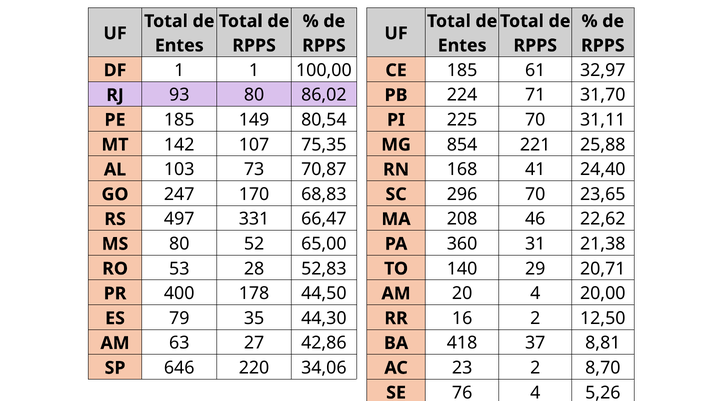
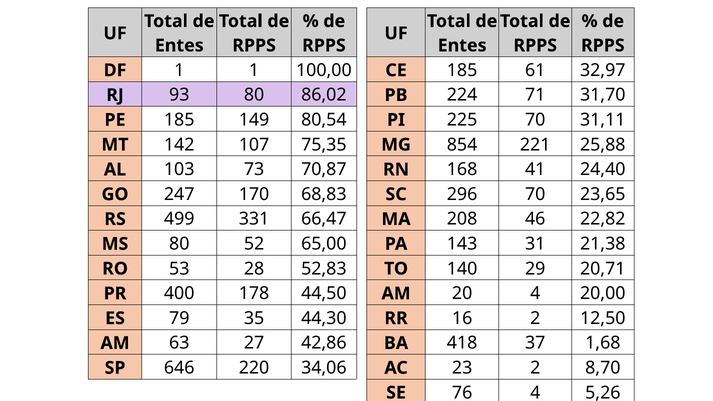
497: 497 -> 499 (179, 219)
22,62: 22,62 -> 22,82 (603, 219)
360: 360 -> 143 (462, 244)
8,81: 8,81 -> 1,68 (603, 343)
